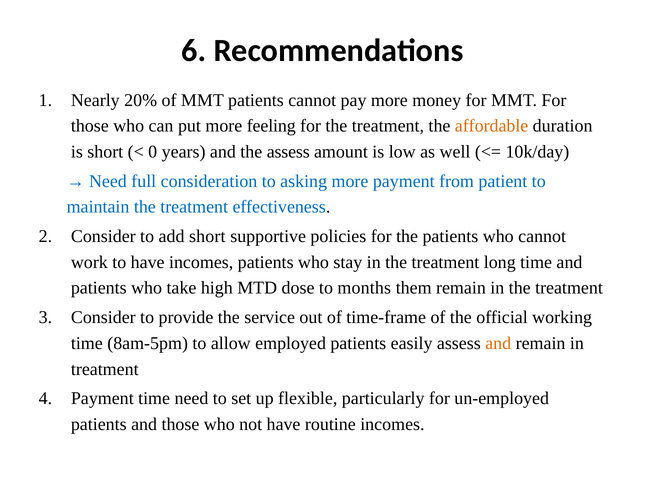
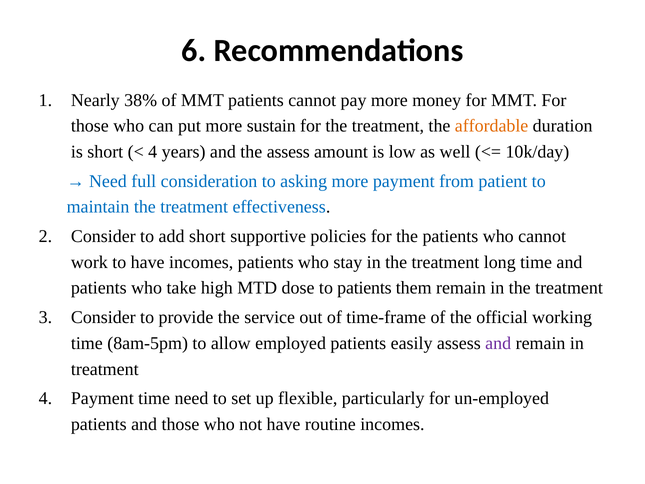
20%: 20% -> 38% (141, 100)
feeling: feeling -> sustain (271, 126)
0: 0 -> 4 (153, 152)
to months: months -> patients (364, 288)
and colour: orange -> purple (498, 343)
